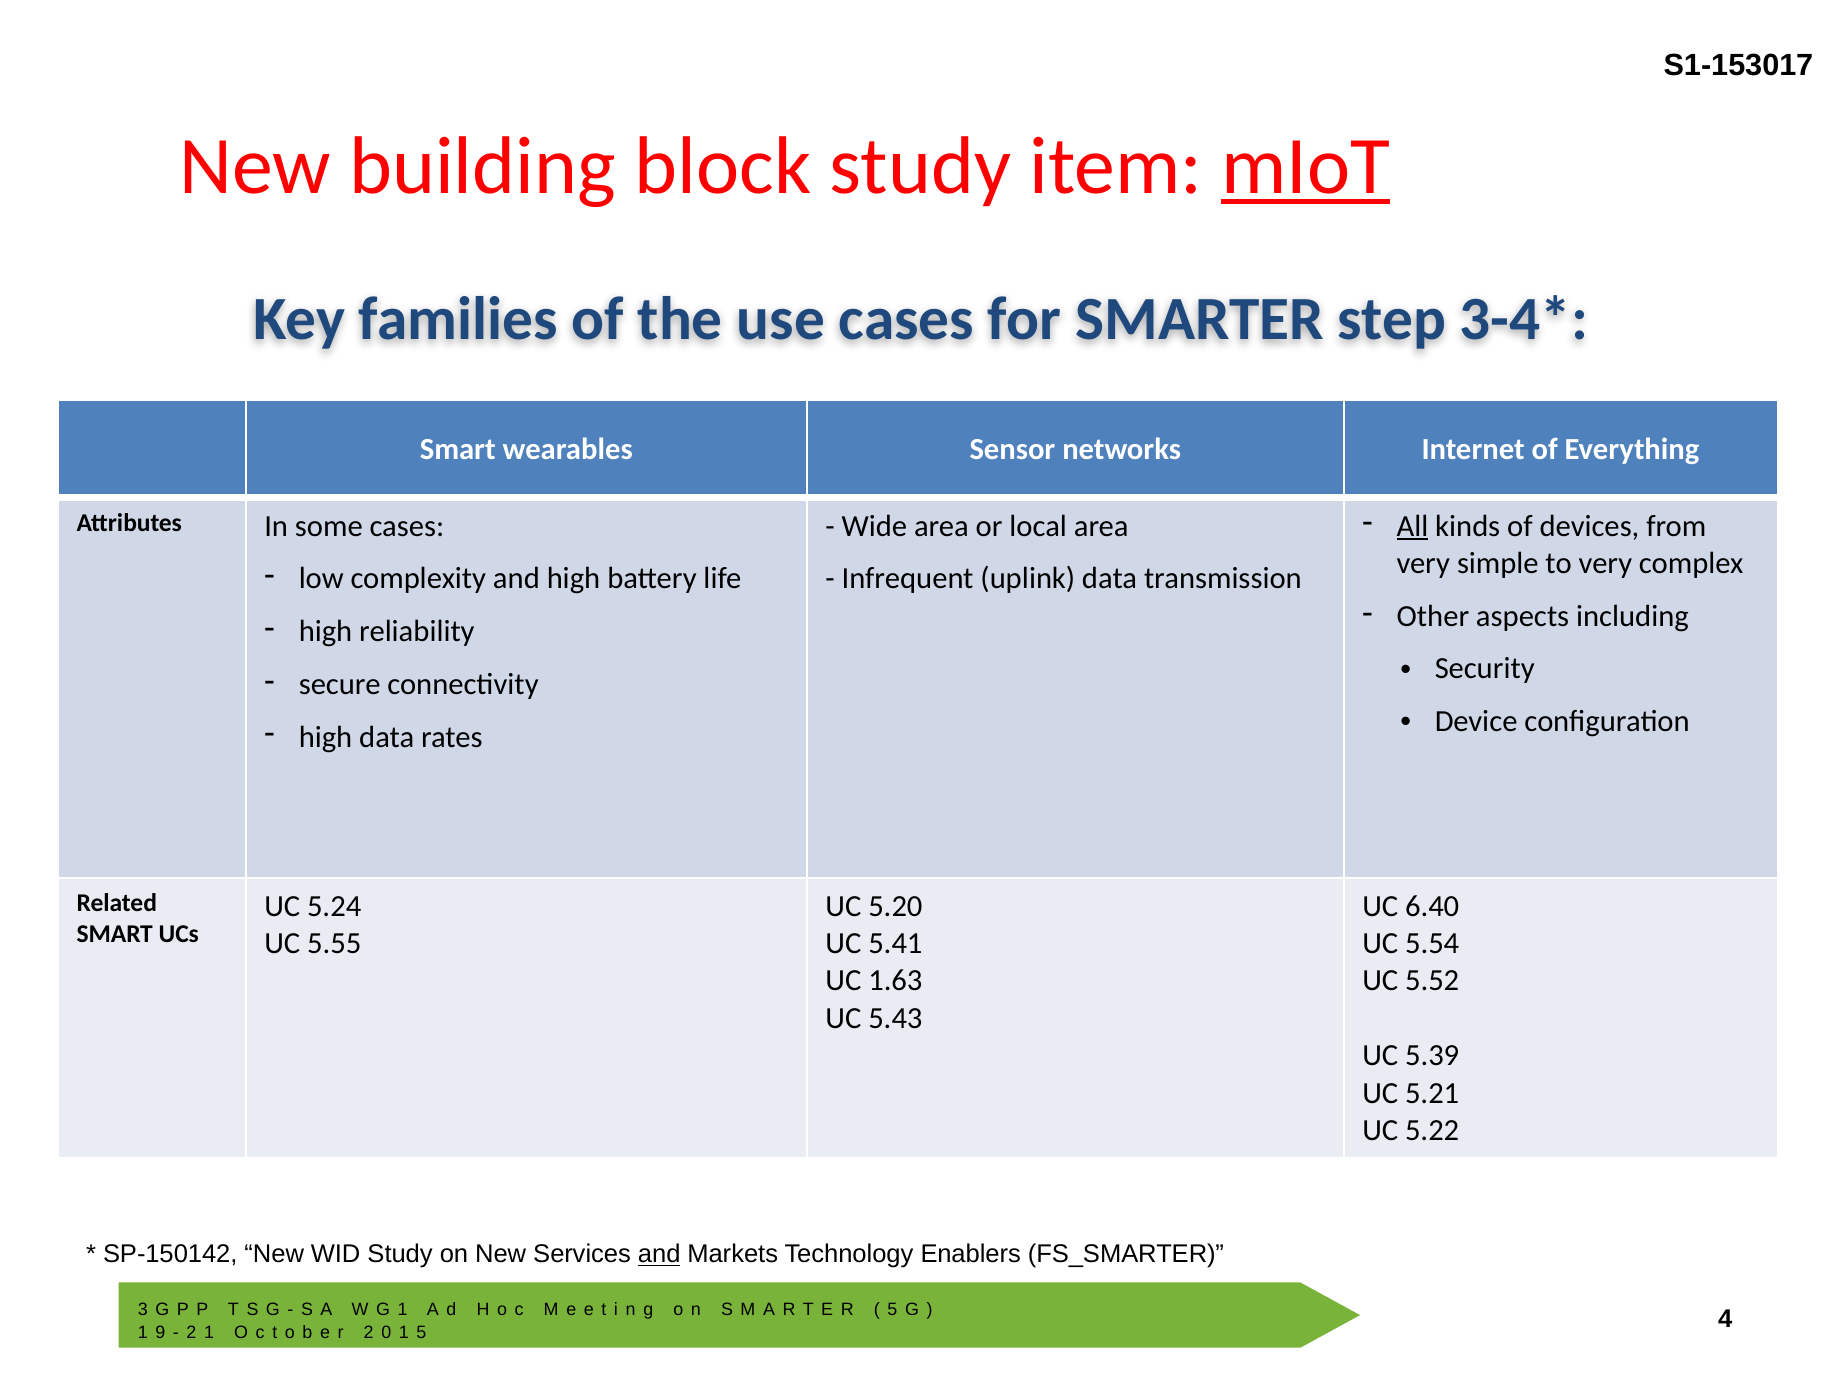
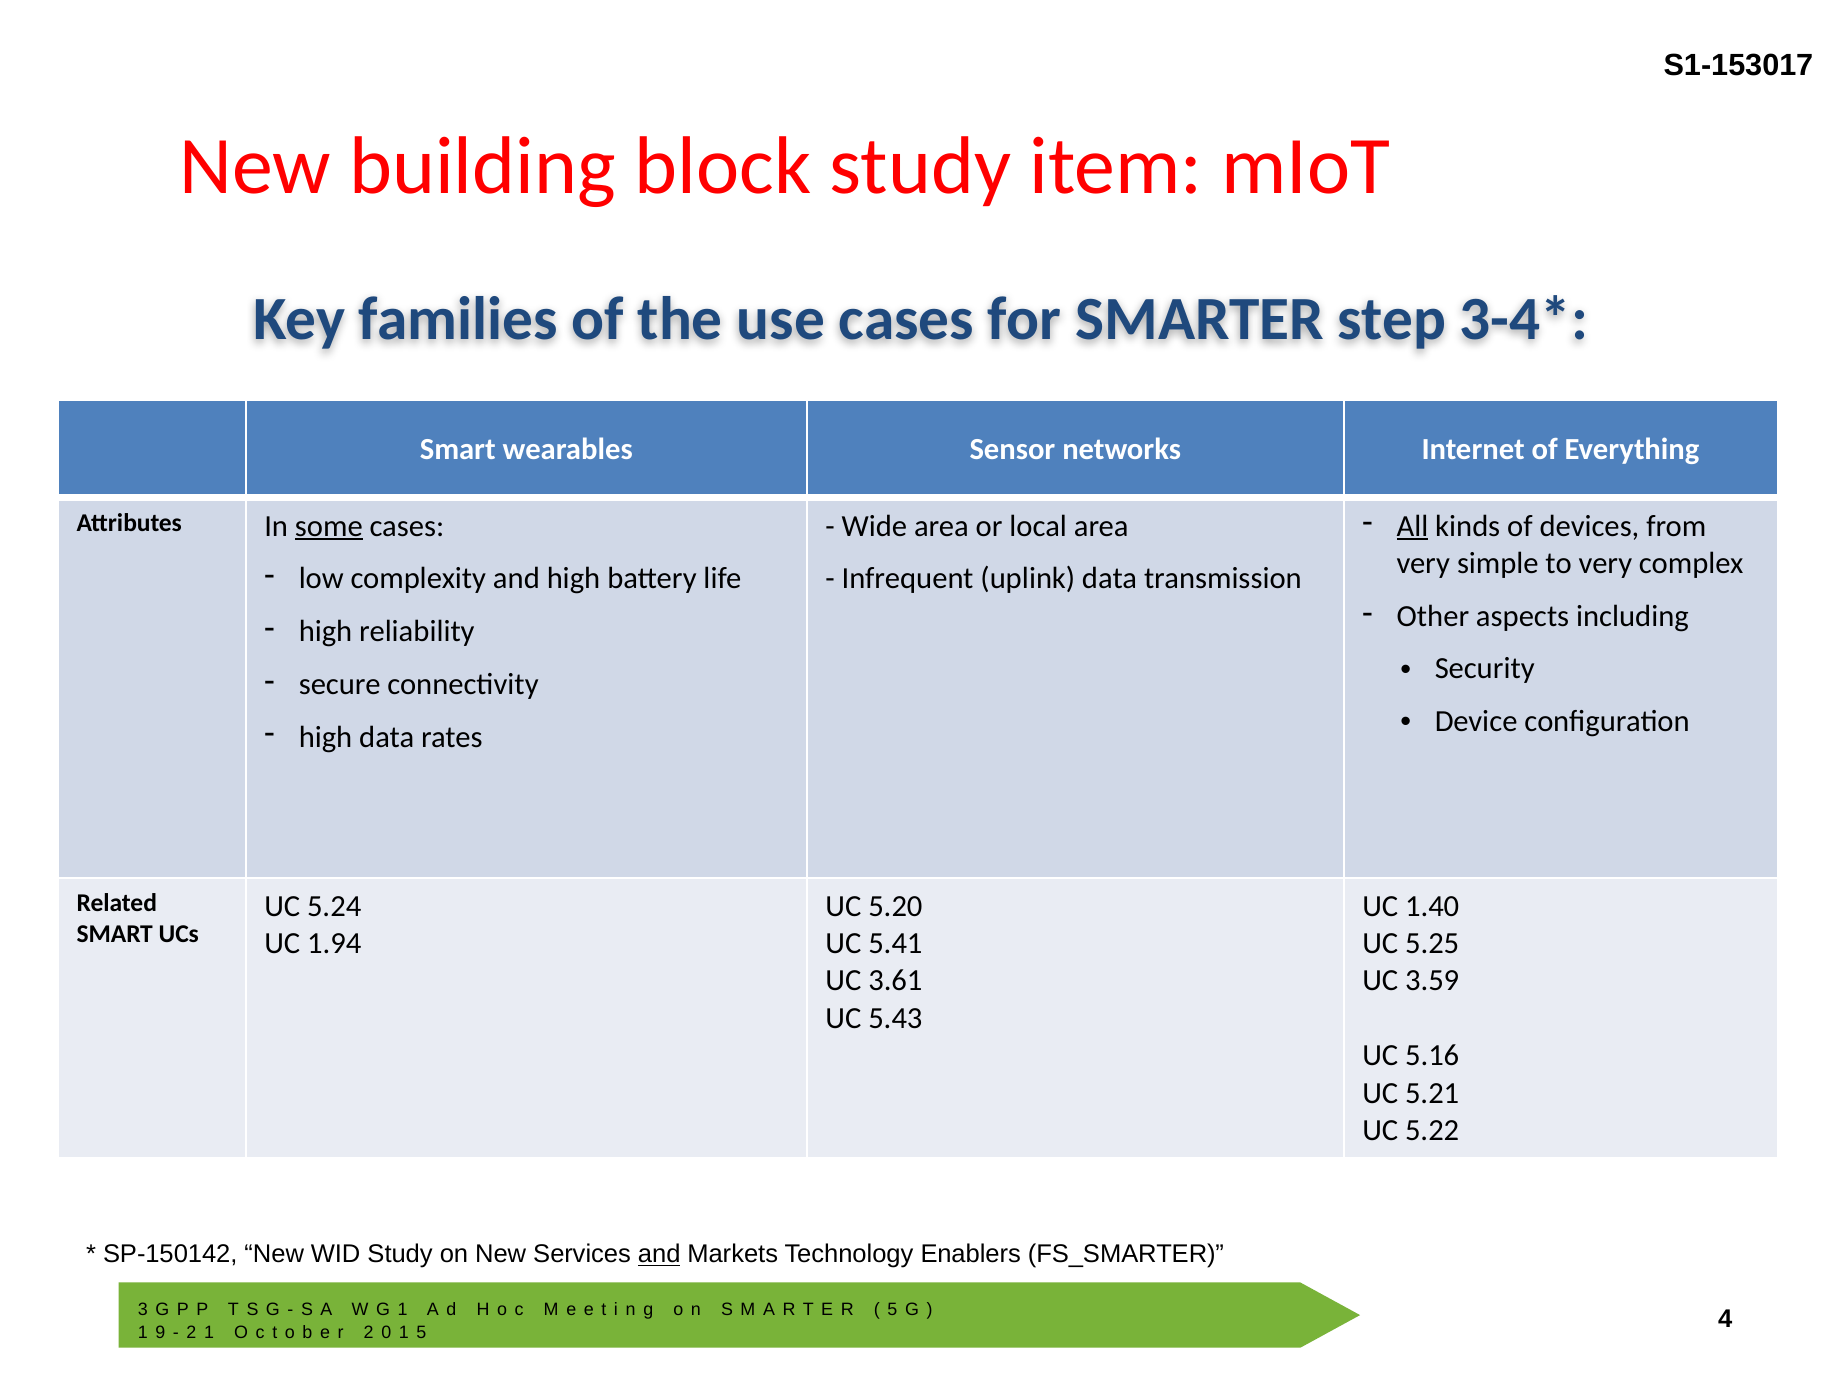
mIoT underline: present -> none (1306, 167)
some underline: none -> present (329, 526)
6.40: 6.40 -> 1.40 (1432, 906)
5.55: 5.55 -> 1.94 (334, 944)
5.54: 5.54 -> 5.25 (1432, 944)
1.63: 1.63 -> 3.61 (895, 981)
5.52: 5.52 -> 3.59 (1432, 981)
5.39: 5.39 -> 5.16 (1432, 1056)
